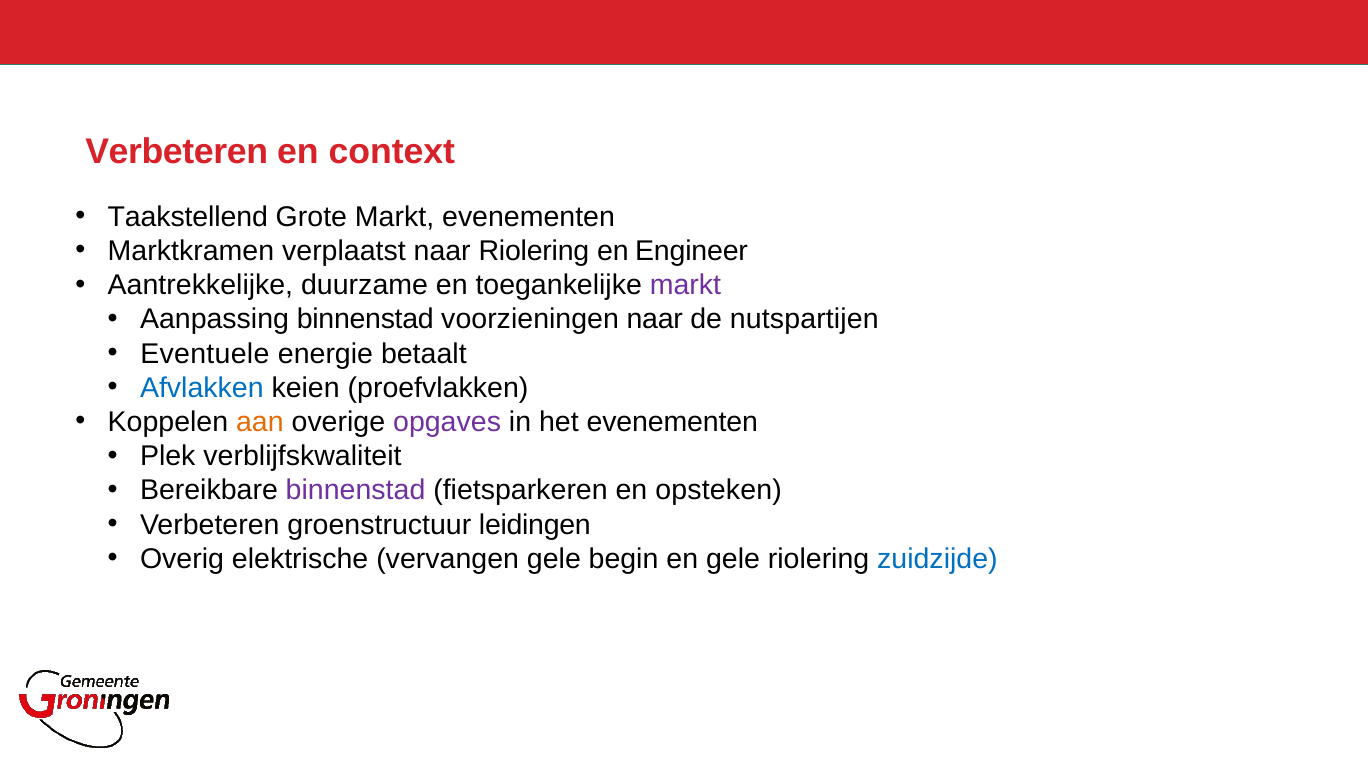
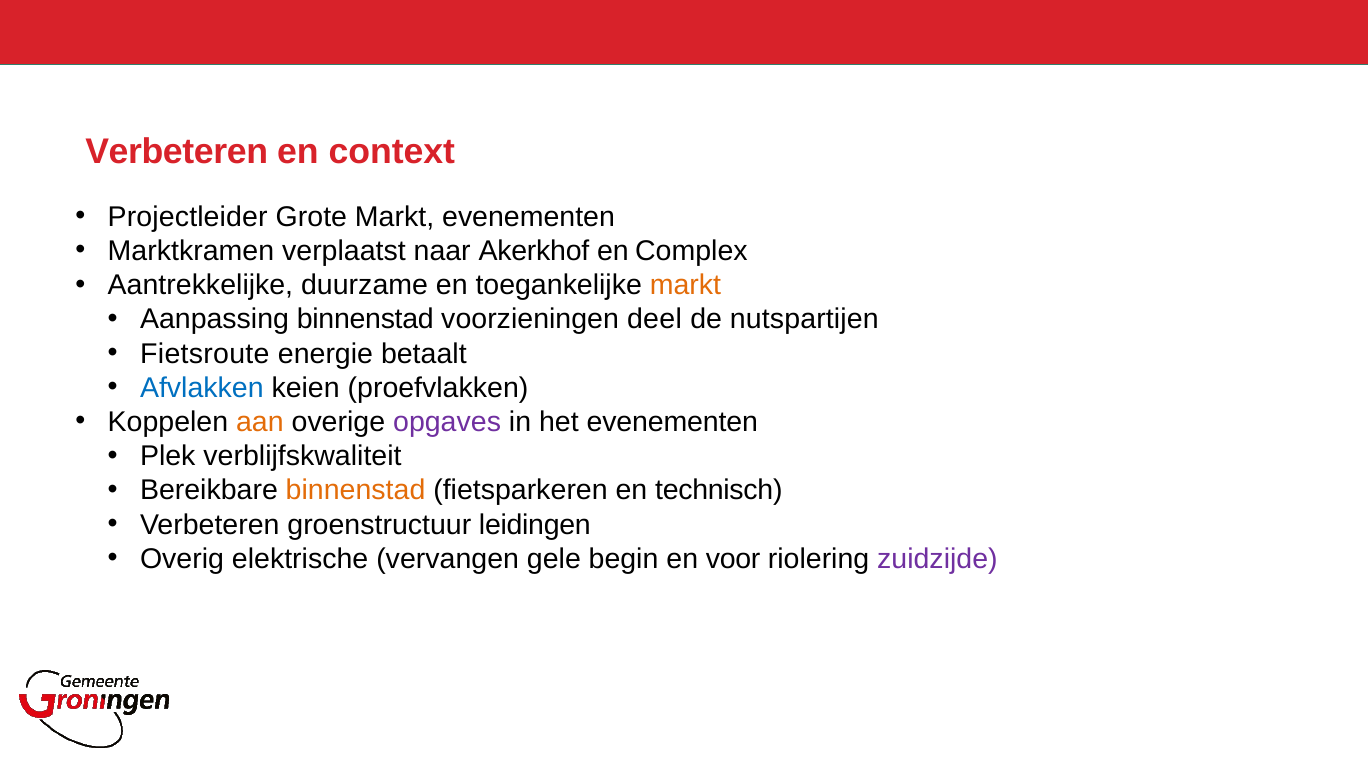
Taakstellend: Taakstellend -> Projectleider (188, 217)
naar Riolering: Riolering -> Akerkhof (534, 251)
Engineer: Engineer -> Complex (691, 251)
markt colour: purple -> orange (685, 285)
voorzieningen naar: naar -> deel (654, 320)
Eventuele: Eventuele -> Fietsroute (205, 354)
binnenstad colour: purple -> orange (356, 491)
opsteken: opsteken -> technisch (719, 491)
en gele: gele -> voor (733, 559)
zuidzijde colour: blue -> purple (937, 559)
